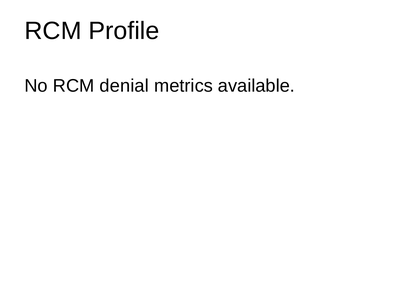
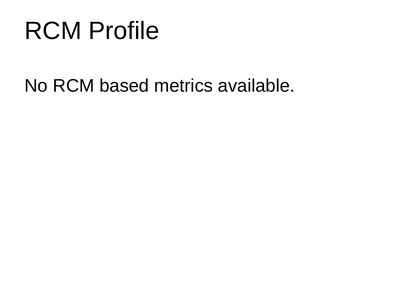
denial: denial -> based (124, 86)
